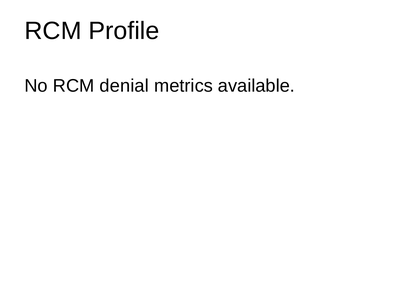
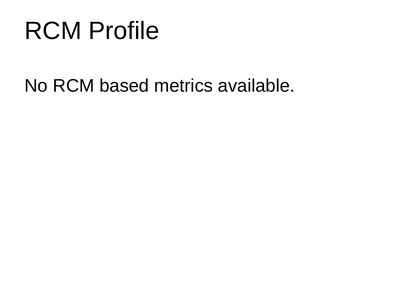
denial: denial -> based (124, 86)
